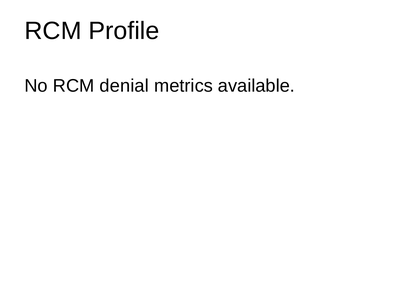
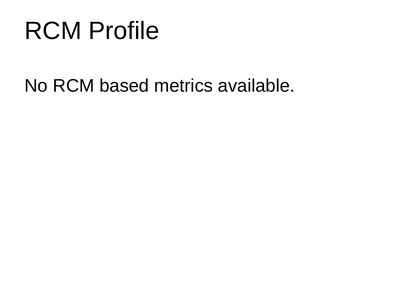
denial: denial -> based (124, 86)
